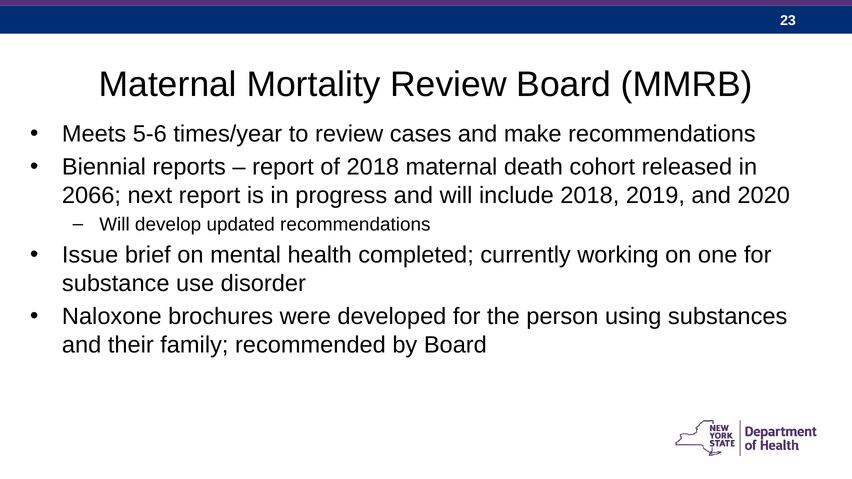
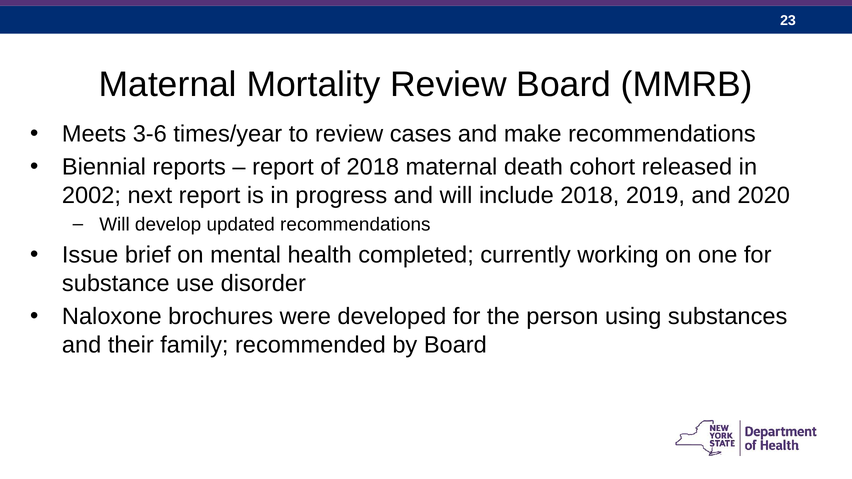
5-6: 5-6 -> 3-6 (150, 134)
2066: 2066 -> 2002 (91, 196)
